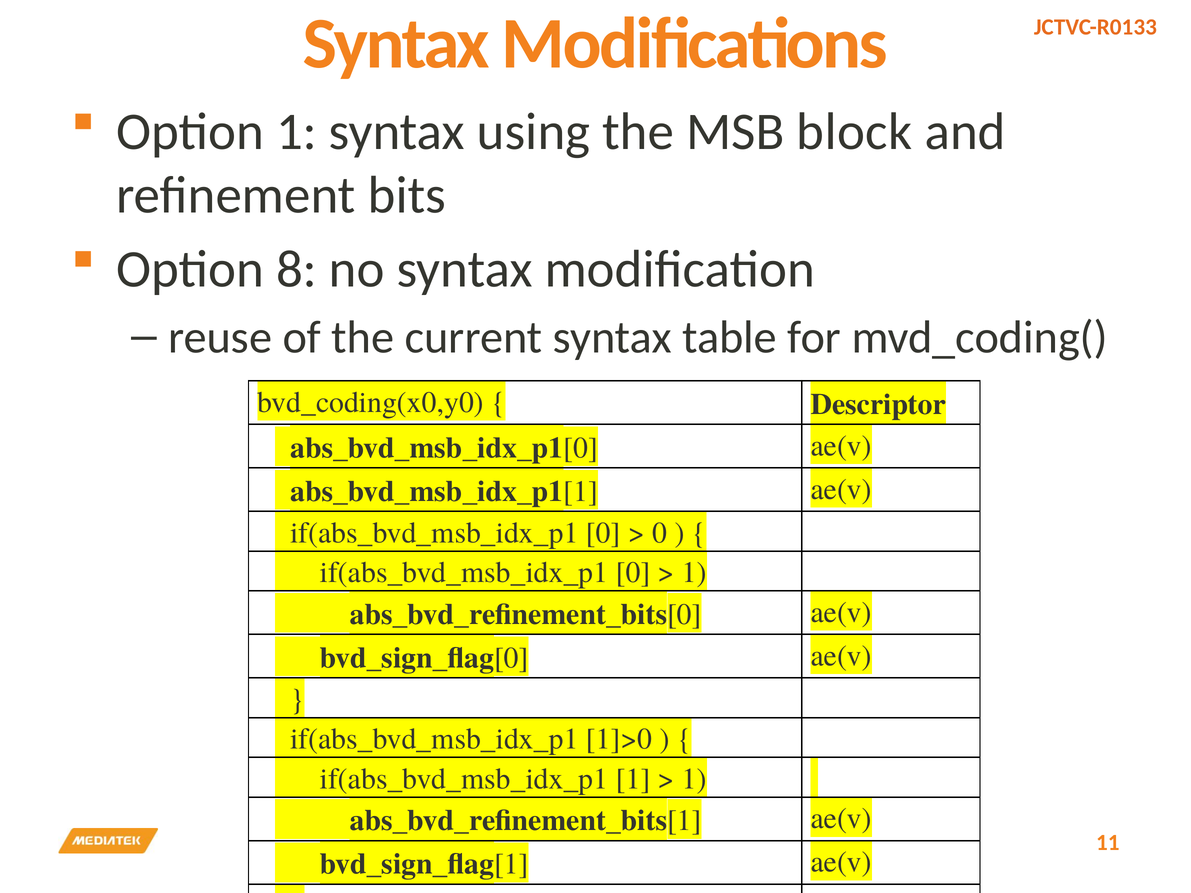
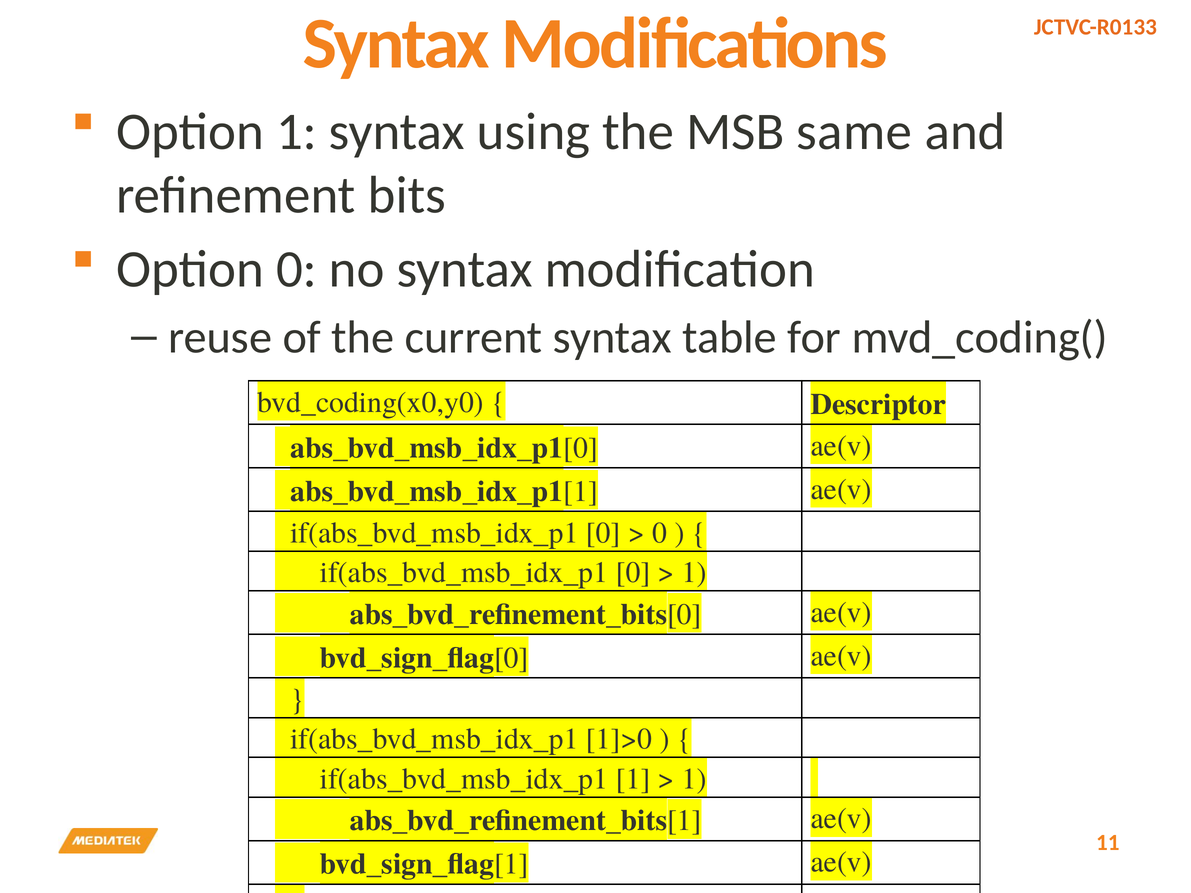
block: block -> same (854, 132)
Option 8: 8 -> 0 (296, 269)
